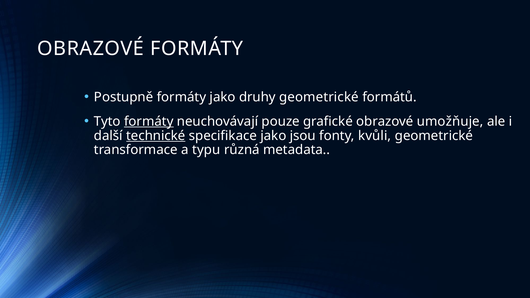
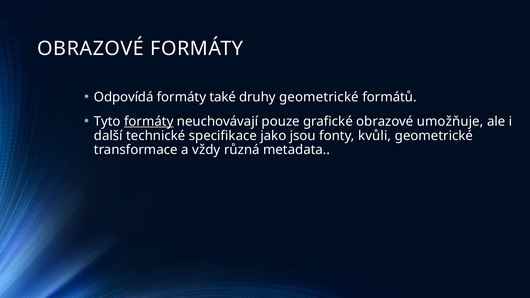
Postupně: Postupně -> Odpovídá (124, 97)
formáty jako: jako -> také (223, 97)
technické underline: present -> none (156, 136)
typu: typu -> vždy (206, 150)
